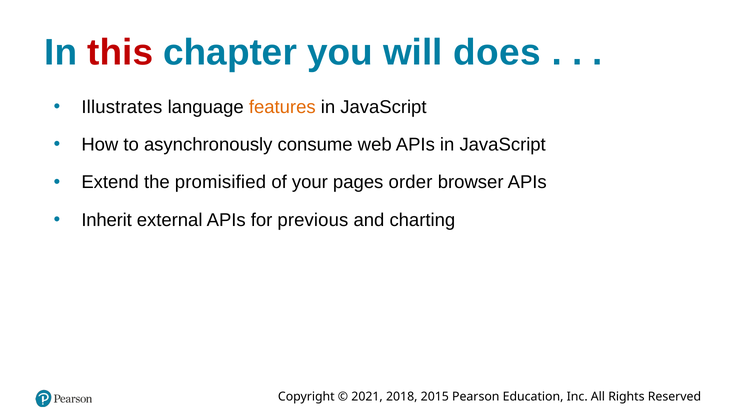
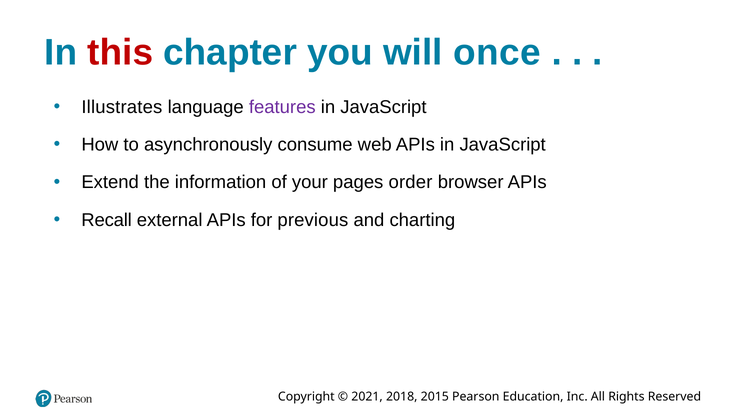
does: does -> once (497, 53)
features colour: orange -> purple (282, 107)
promisified: promisified -> information (221, 183)
Inherit: Inherit -> Recall (107, 220)
